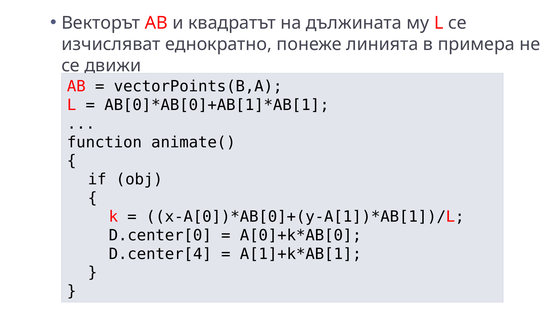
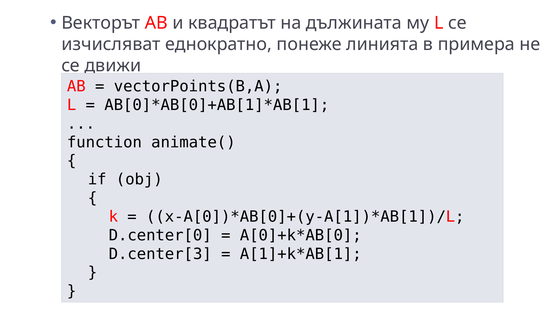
D.center[4: D.center[4 -> D.center[3 (160, 254)
